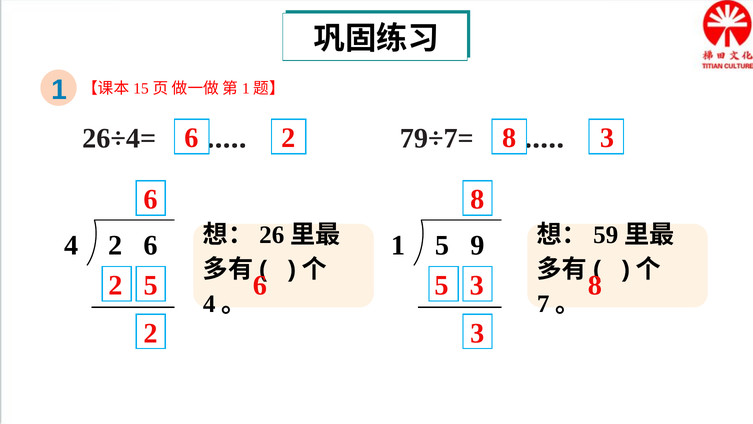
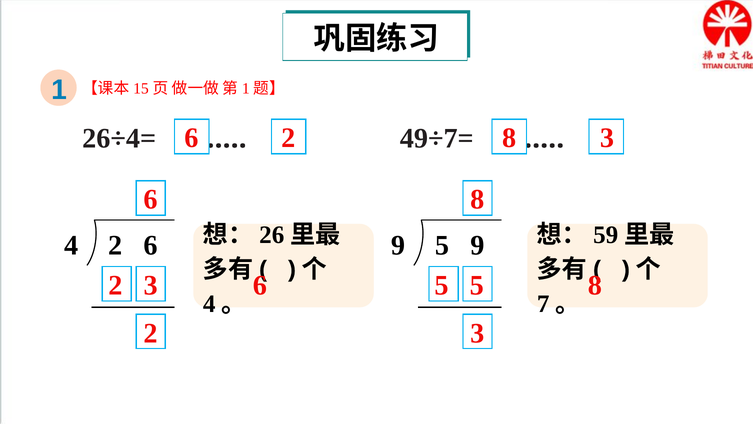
79÷7=: 79÷7= -> 49÷7= (437, 138)
6 1: 1 -> 9 (398, 245)
2 5: 5 -> 3 (151, 285)
5 3: 3 -> 5 (477, 285)
